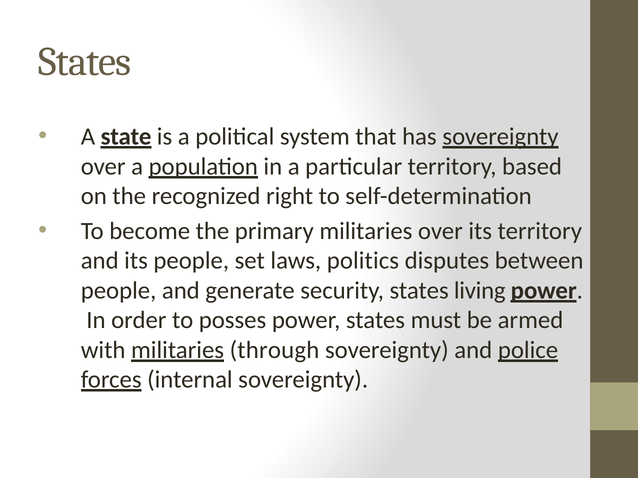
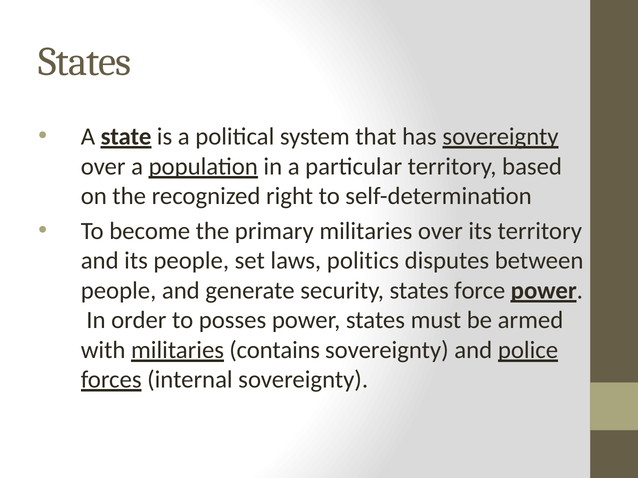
living: living -> force (480, 291)
through: through -> contains (275, 350)
